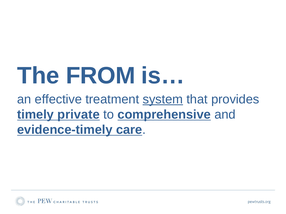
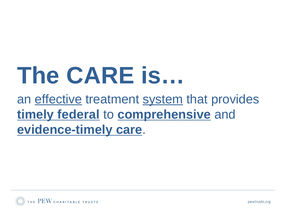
The FROM: FROM -> CARE (100, 76)
effective underline: none -> present (58, 100)
private: private -> federal (79, 115)
